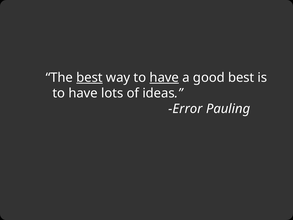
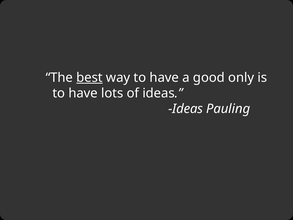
have underline: present -> none (164, 78)
good best: best -> only (241, 78)
Error: Error -> Ideas (186, 109)
